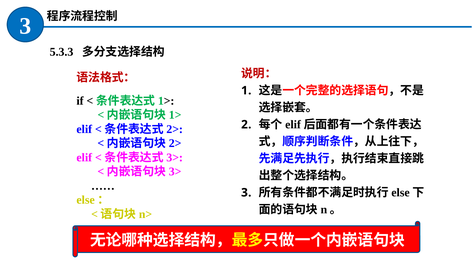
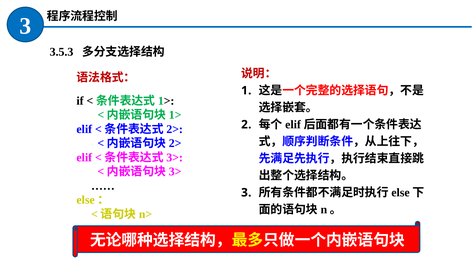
5.3.3: 5.3.3 -> 3.5.3 (62, 52)
